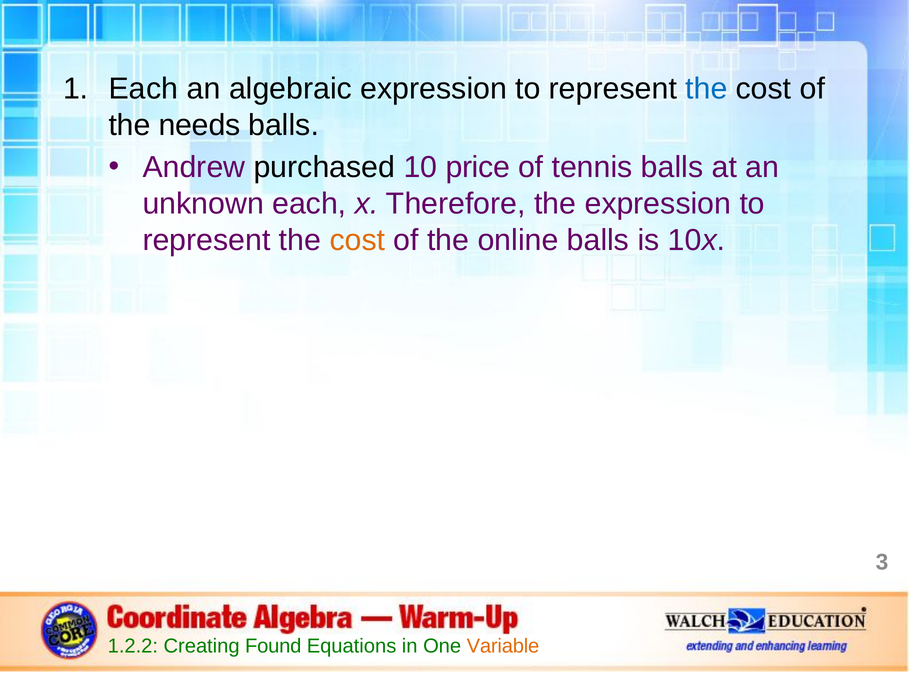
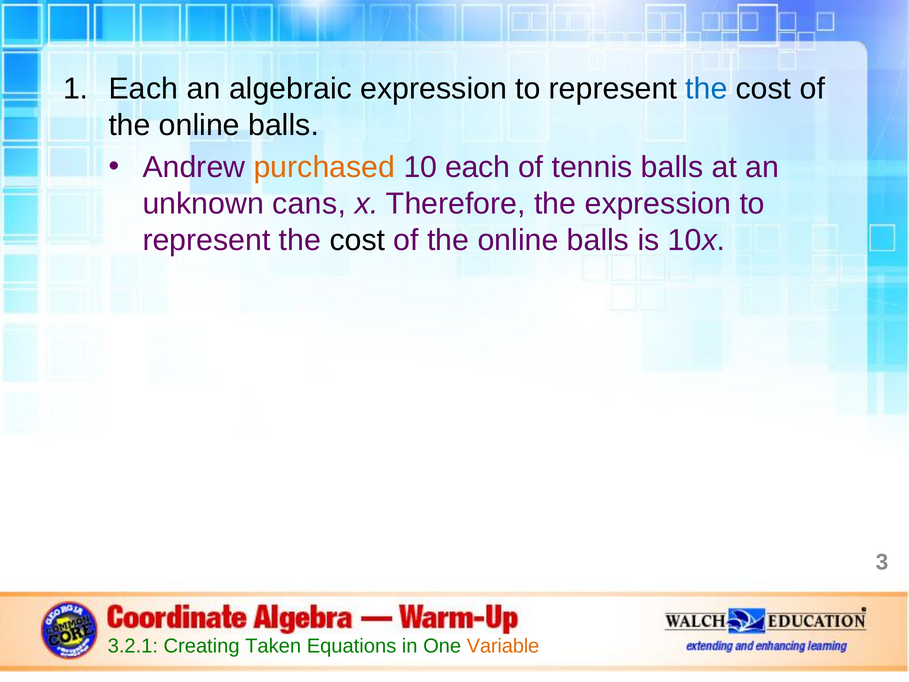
needs: needs -> online (199, 125)
purchased colour: black -> orange (324, 167)
10 price: price -> each (478, 167)
unknown each: each -> cans (309, 204)
cost colour: orange -> black (357, 240)
1.2.2: 1.2.2 -> 3.2.1 (133, 646)
Found: Found -> Taken (273, 646)
